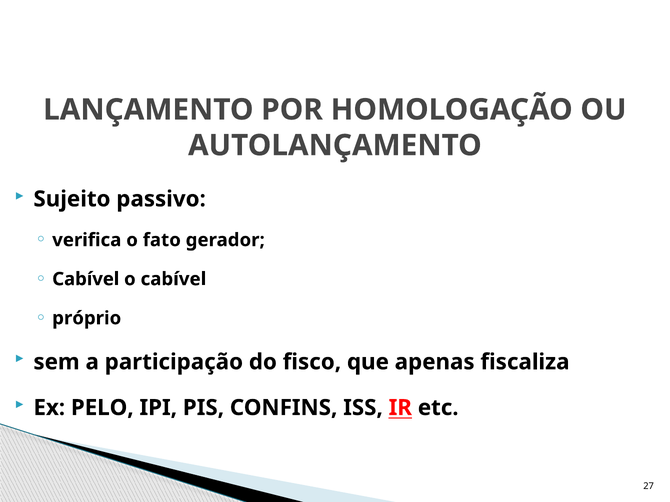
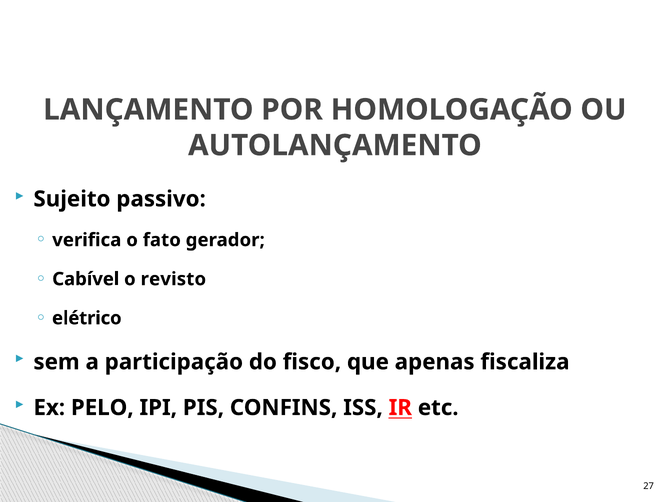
o cabível: cabível -> revisto (173, 279)
próprio: próprio -> elétrico (87, 318)
